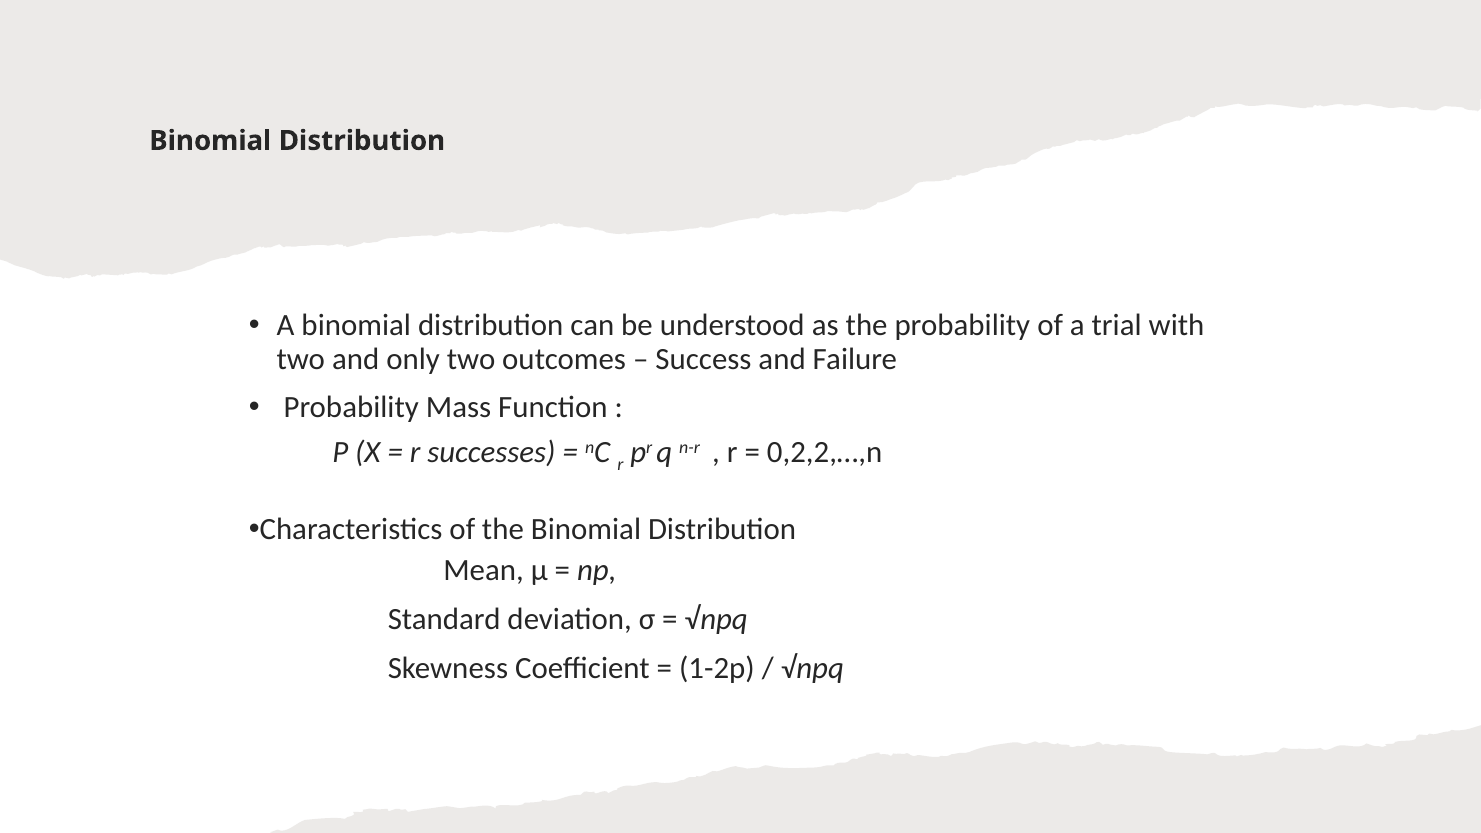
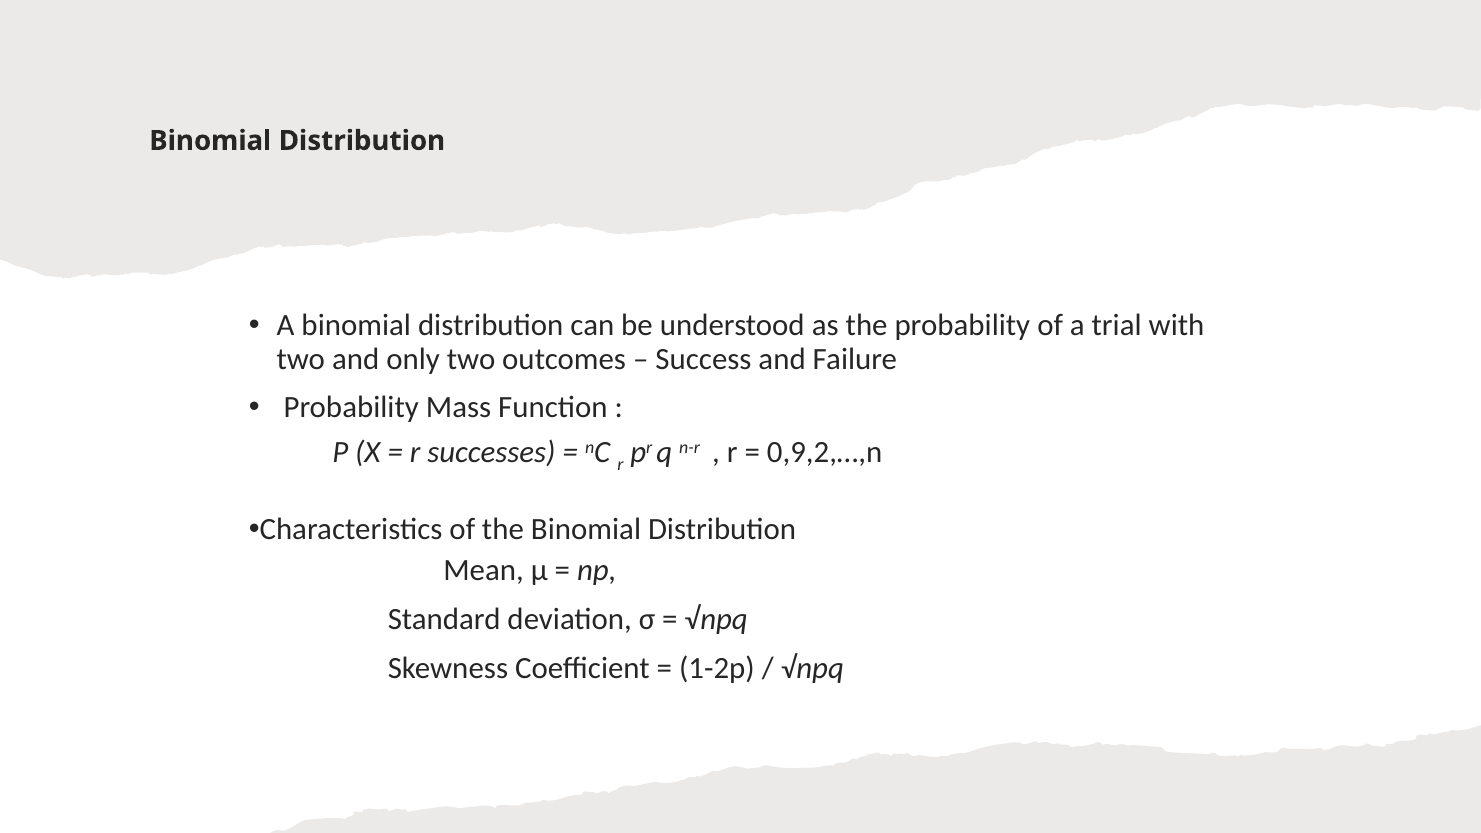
0,2,2,…,n: 0,2,2,…,n -> 0,9,2,…,n (825, 452)
